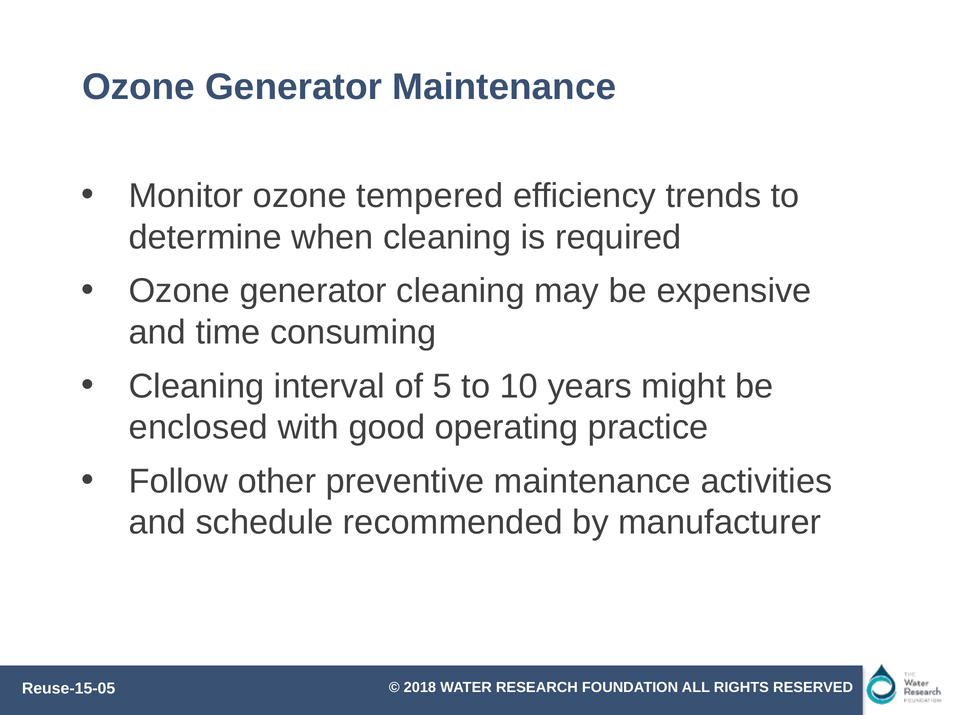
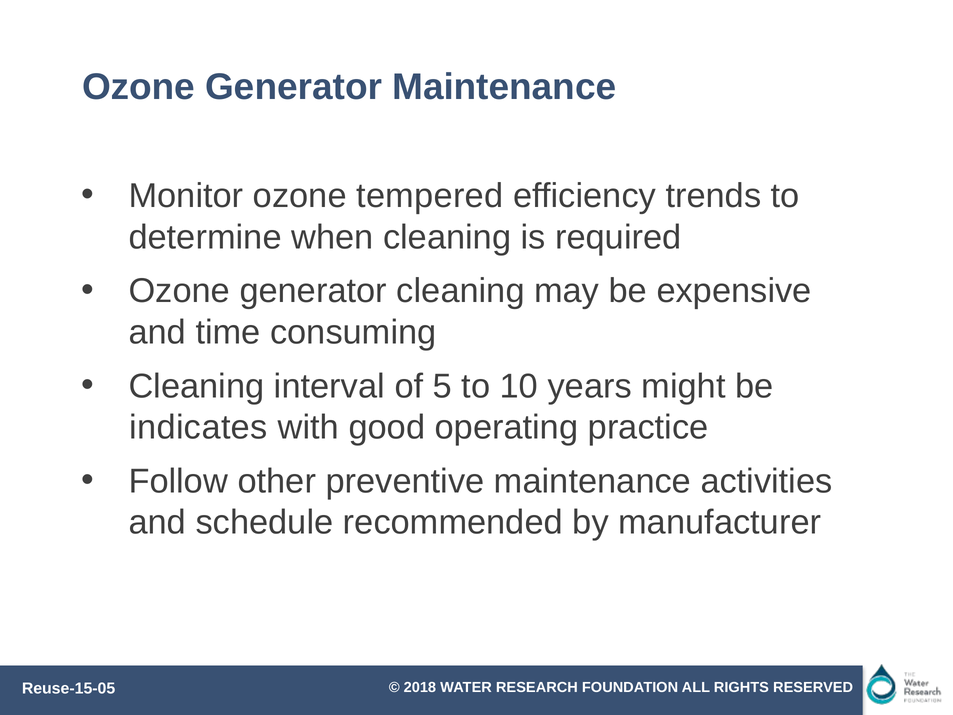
enclosed: enclosed -> indicates (198, 427)
